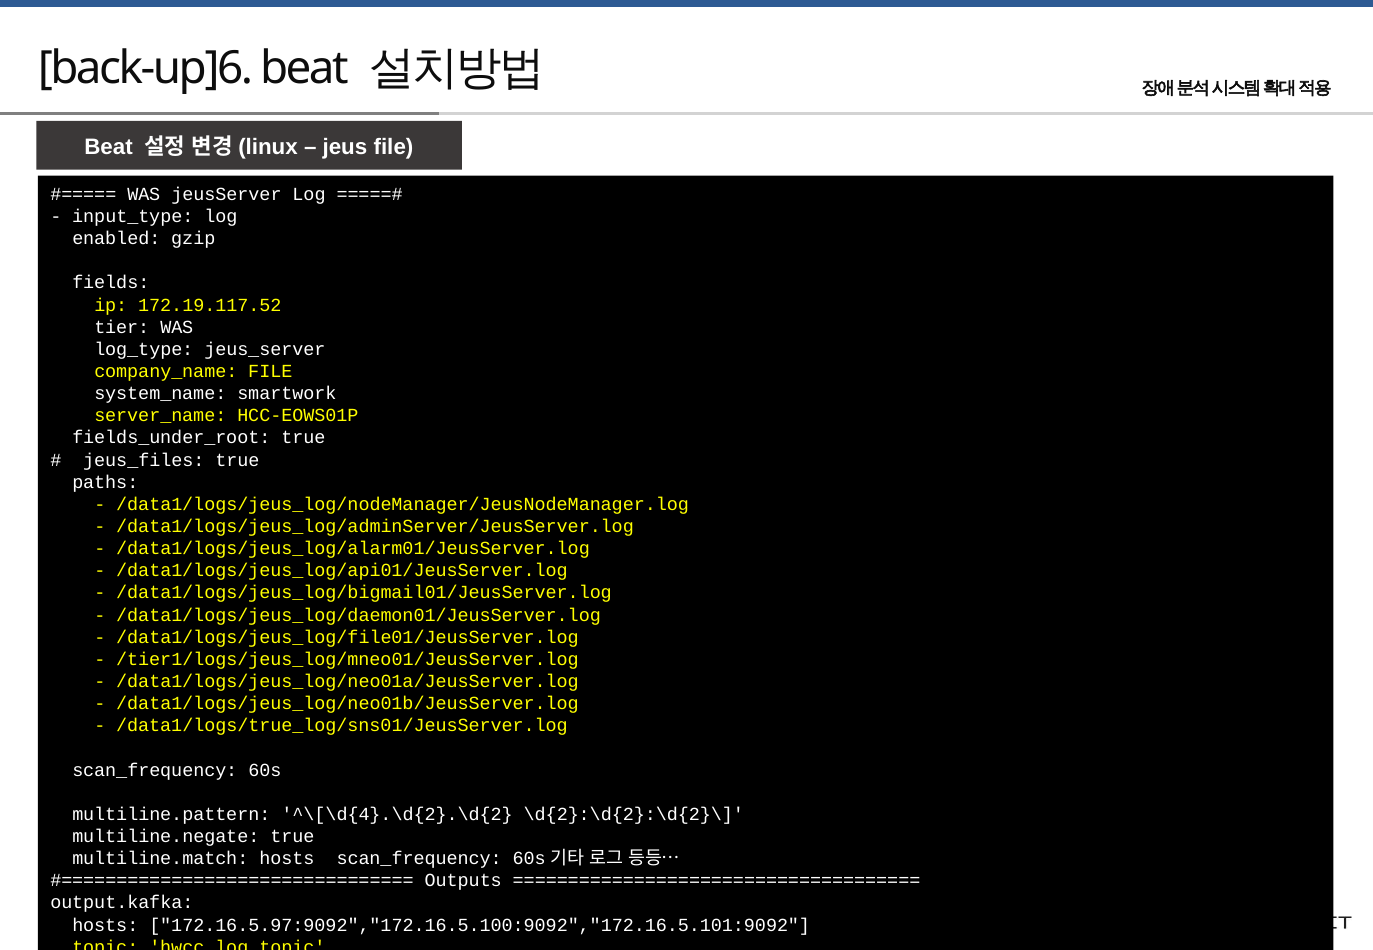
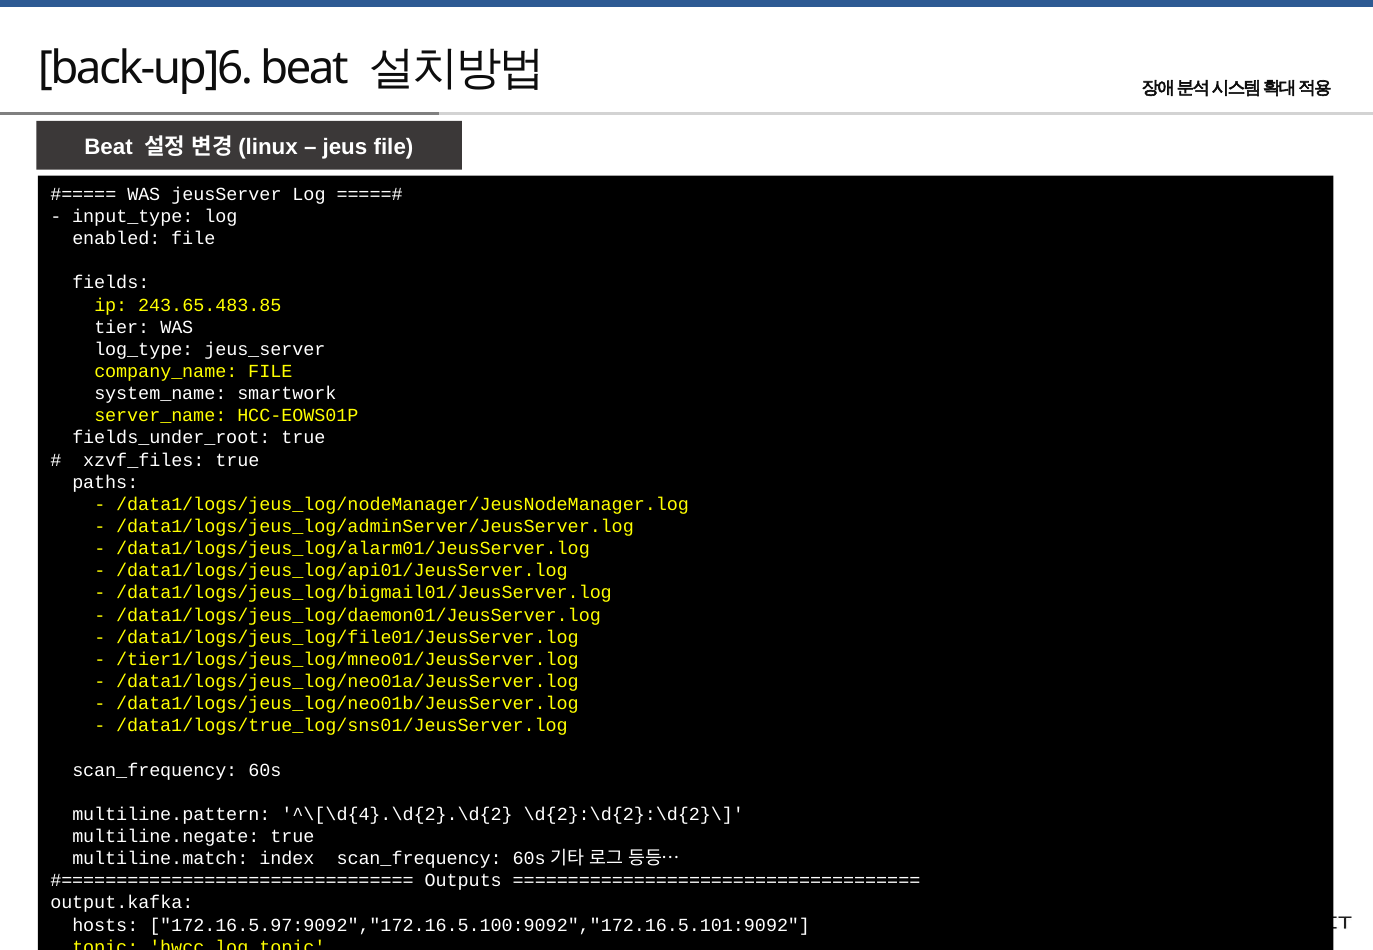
enabled gzip: gzip -> file (193, 239)
172.19.117.52: 172.19.117.52 -> 243.65.483.85 (210, 305)
jeus_files: jeus_files -> xzvf_files (144, 460)
multiline.match hosts: hosts -> index (287, 859)
